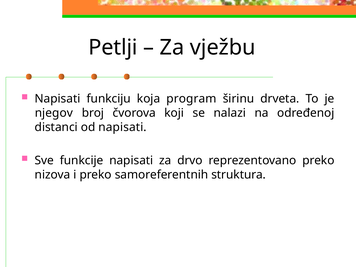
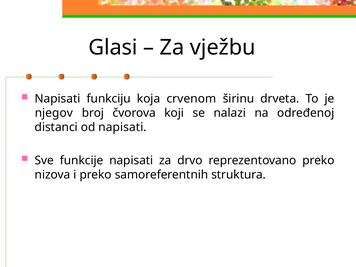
Petlji: Petlji -> Glasi (113, 47)
program: program -> crvenom (191, 99)
